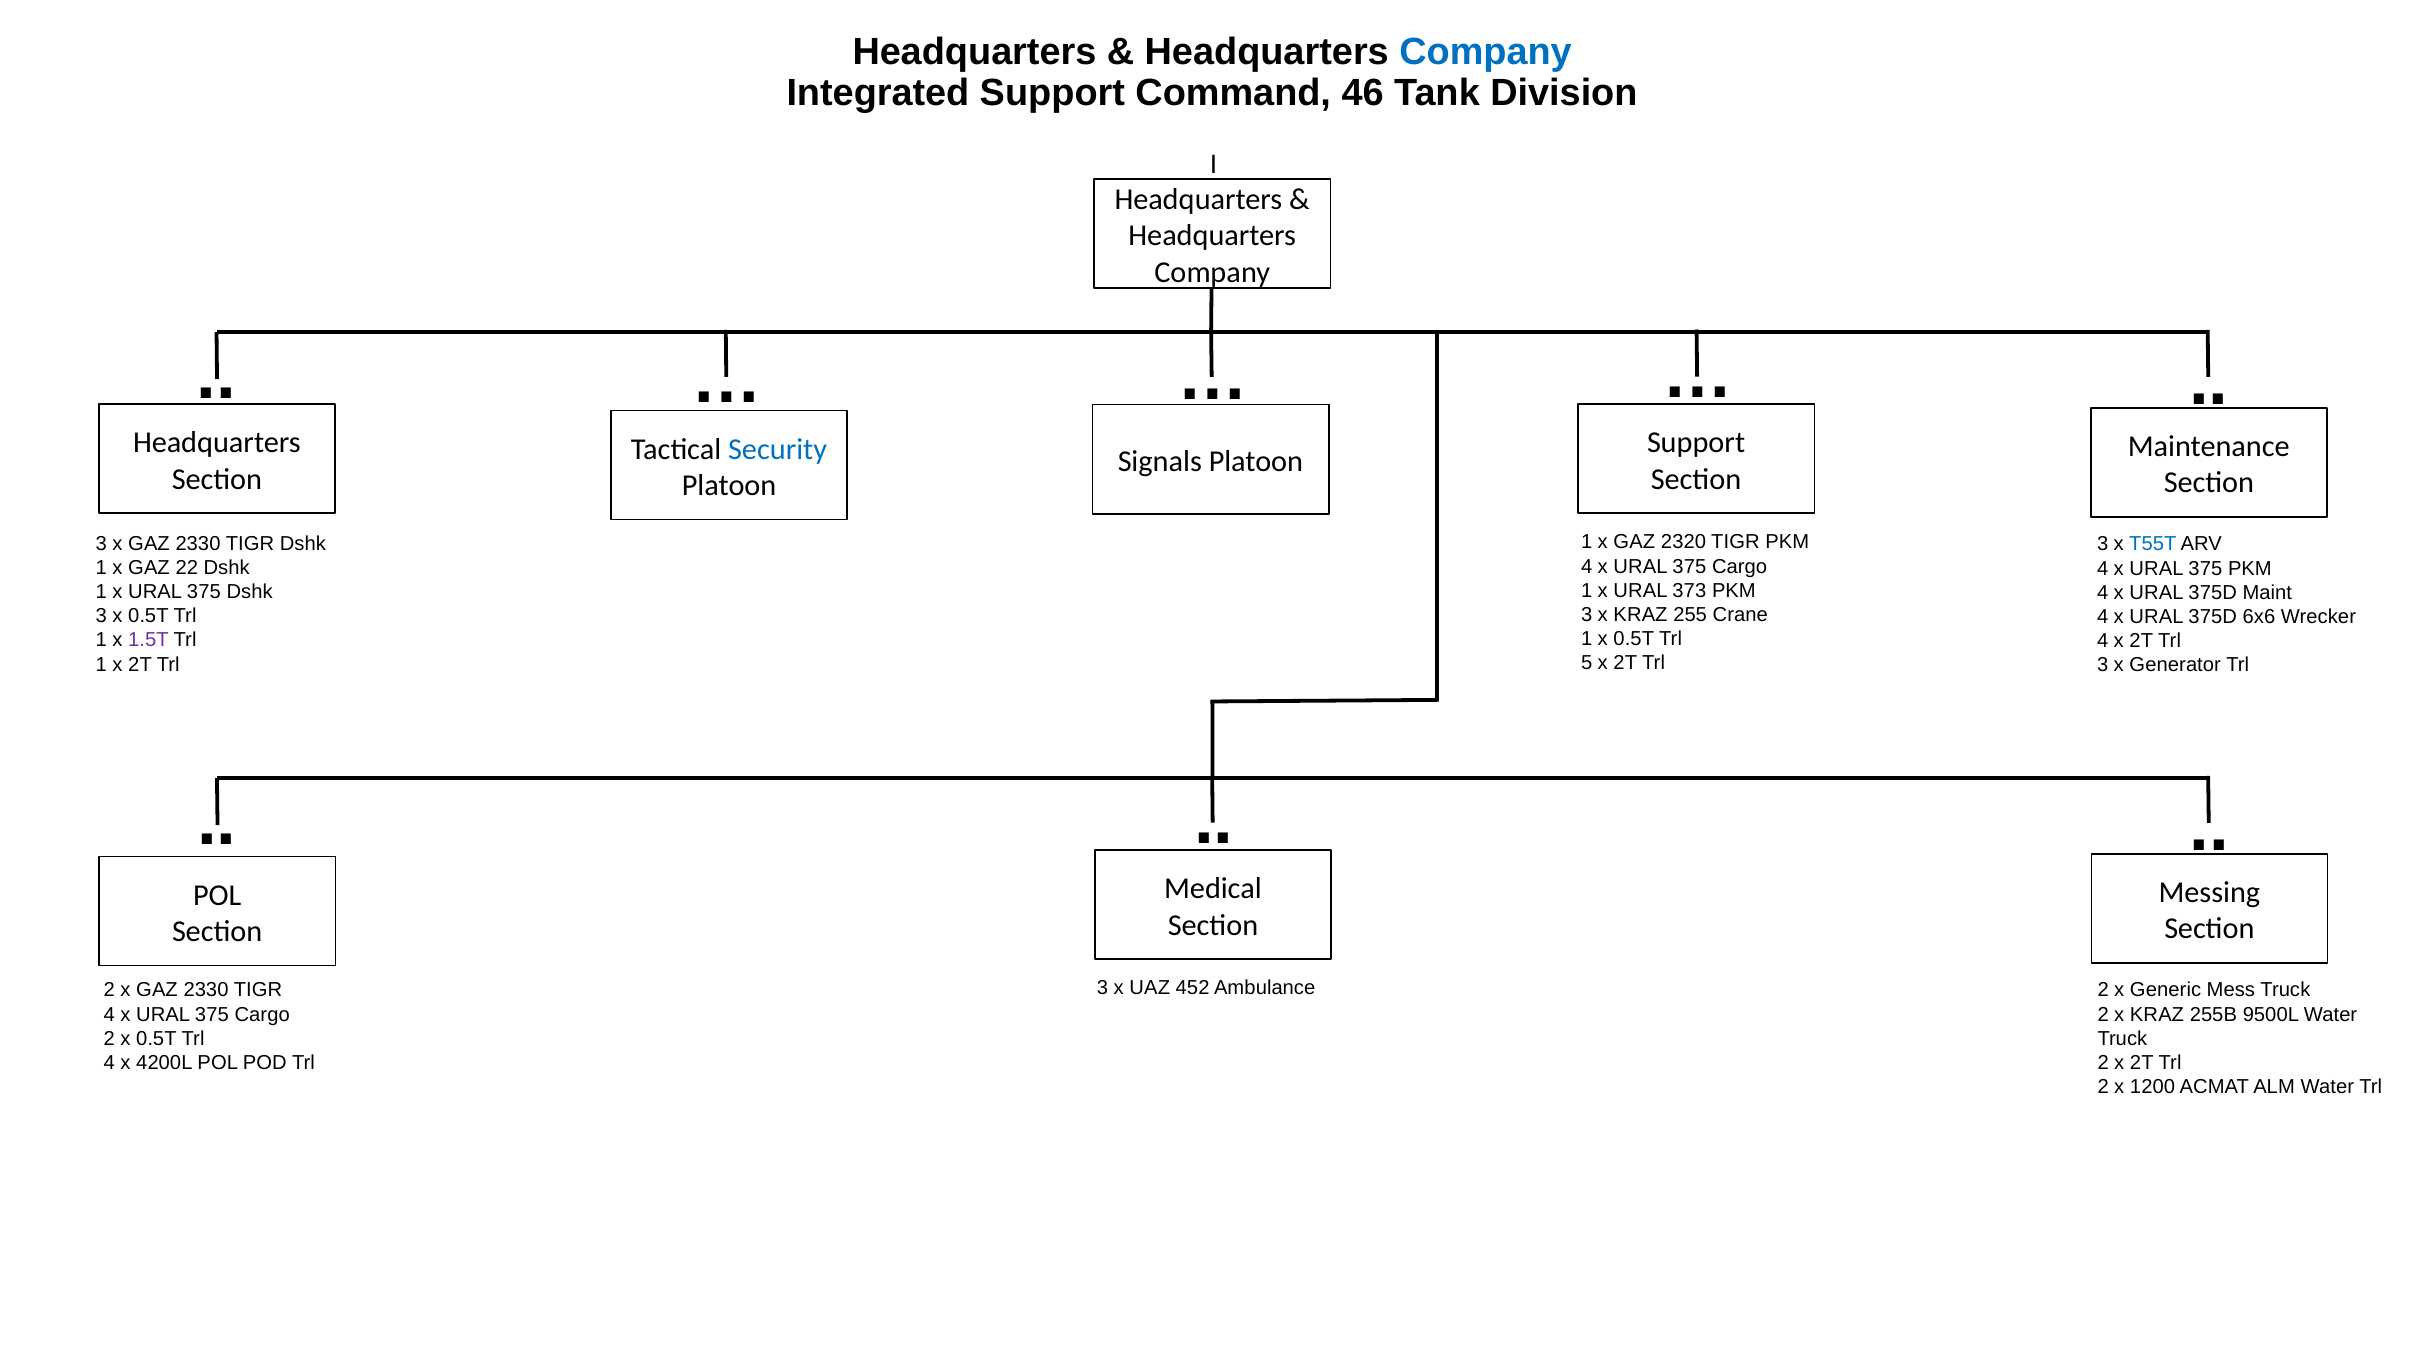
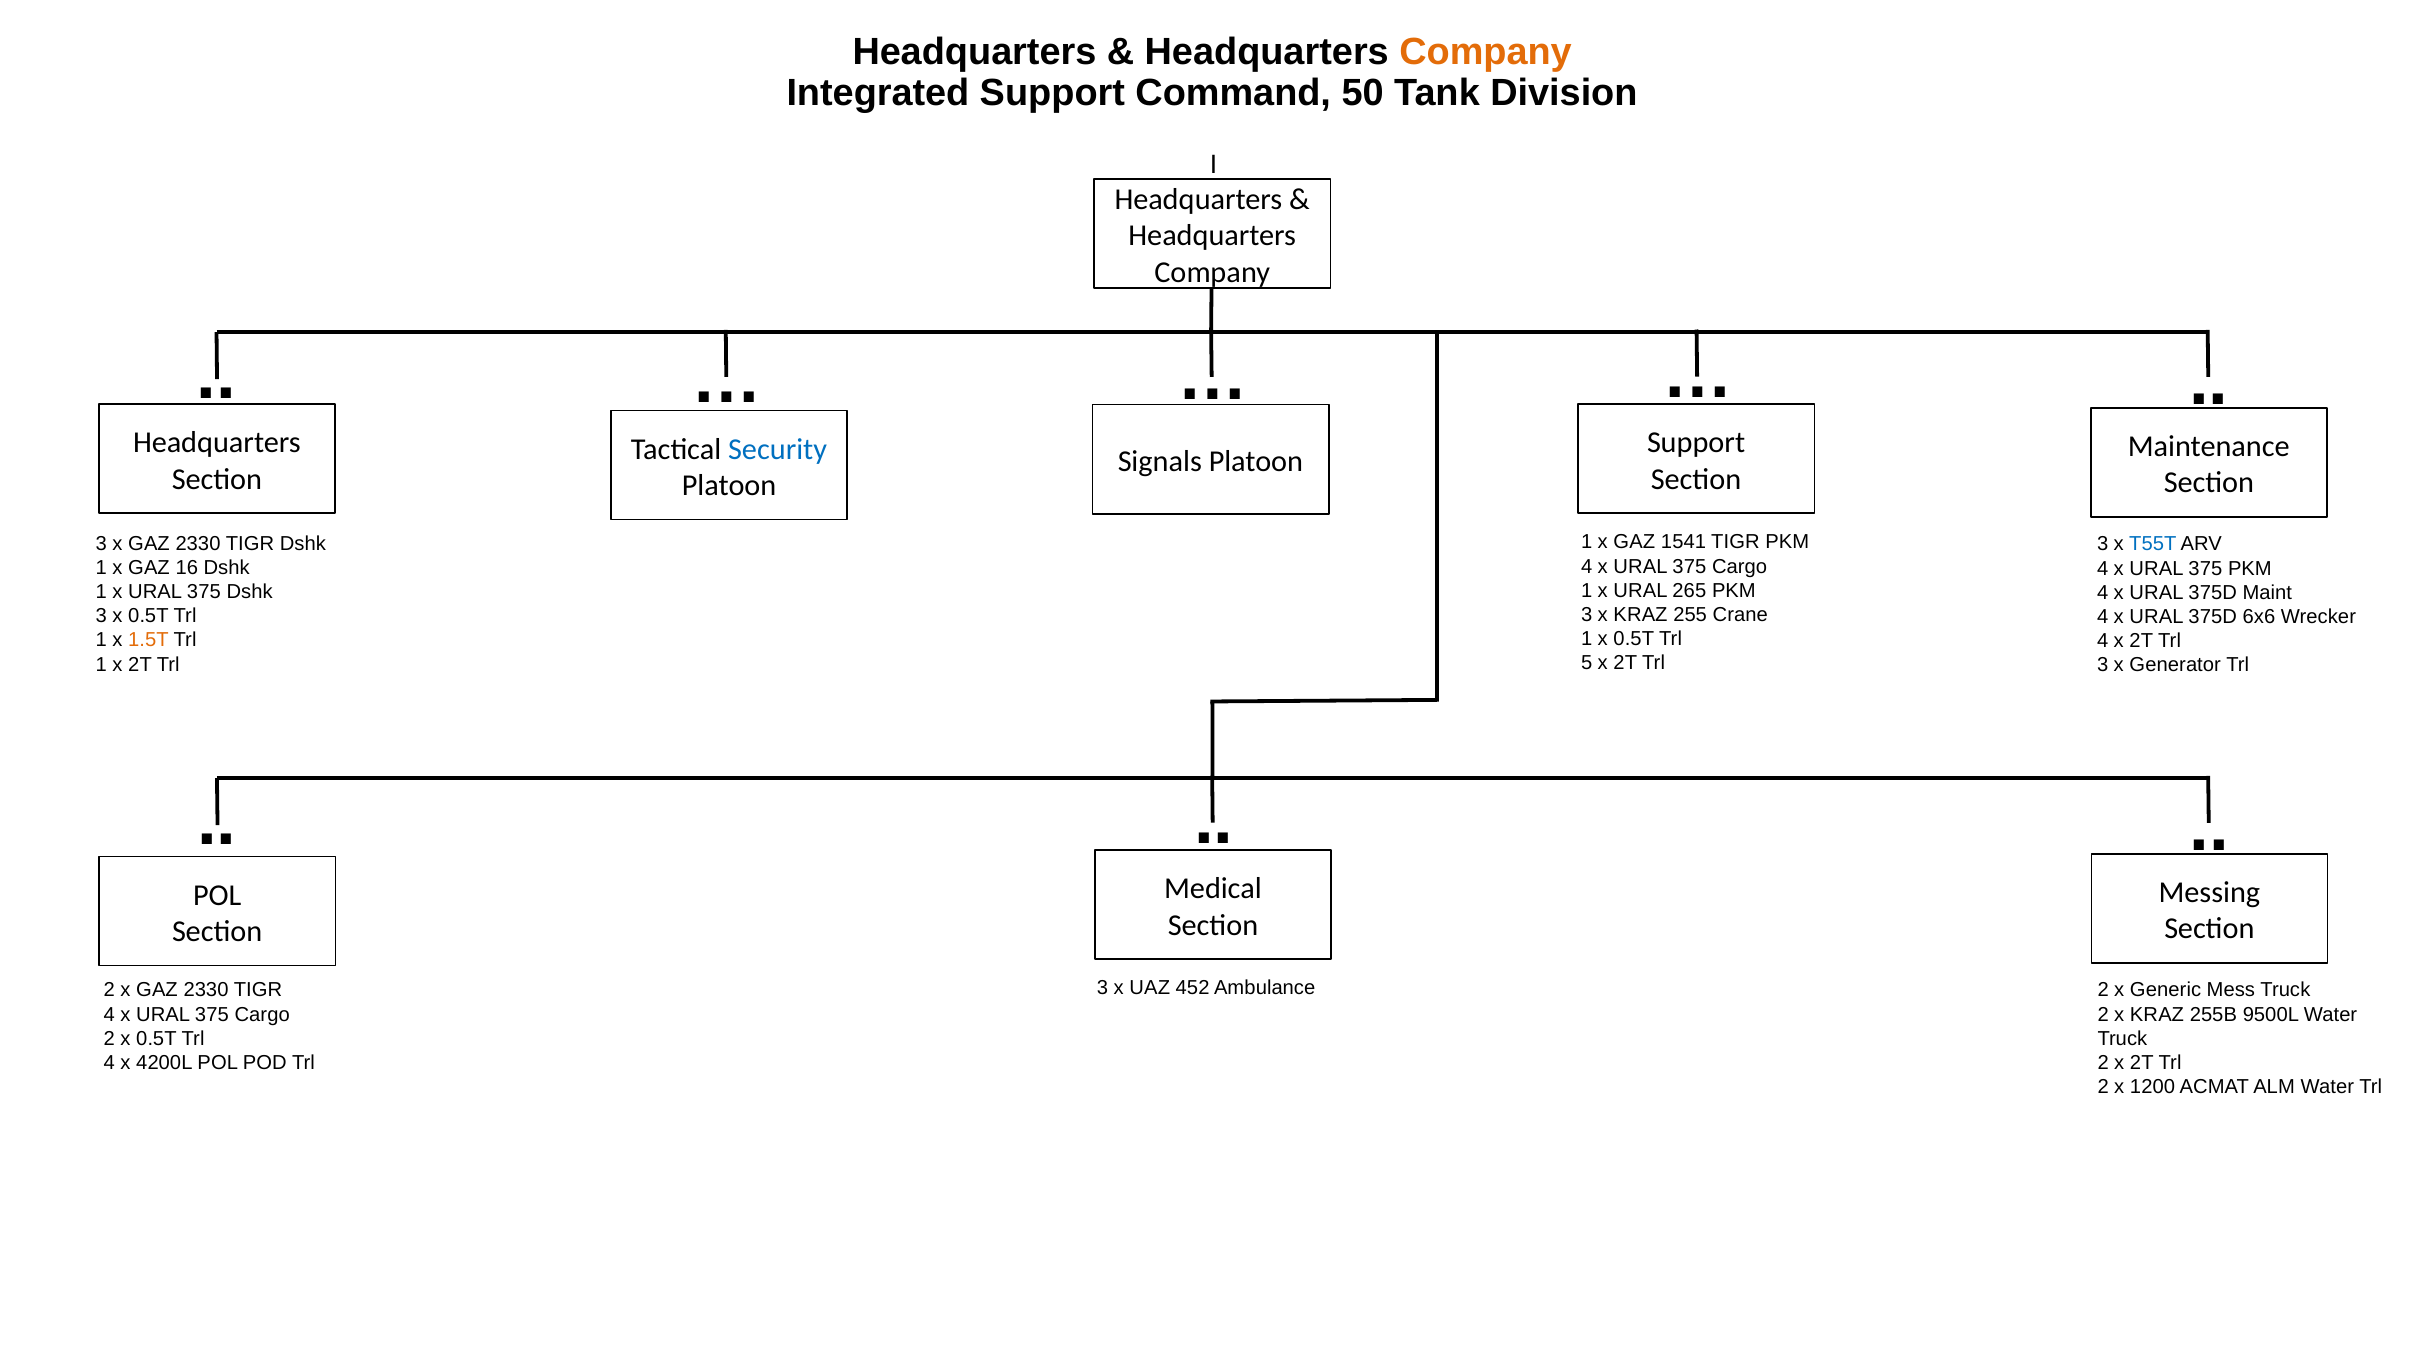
Company colour: blue -> orange (1486, 52)
46: 46 -> 50 (1363, 93)
2320: 2320 -> 1541 (1684, 542)
22: 22 -> 16 (187, 568)
373: 373 -> 265 (1689, 591)
1.5T colour: purple -> orange (148, 640)
